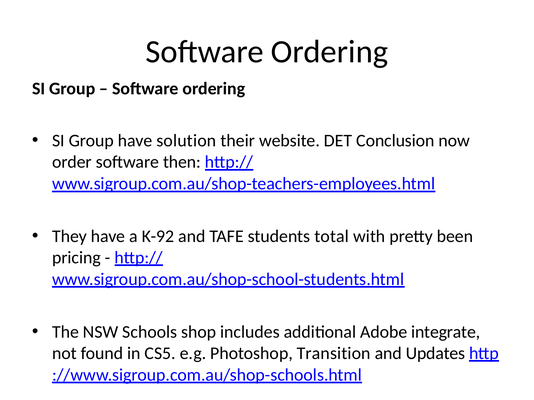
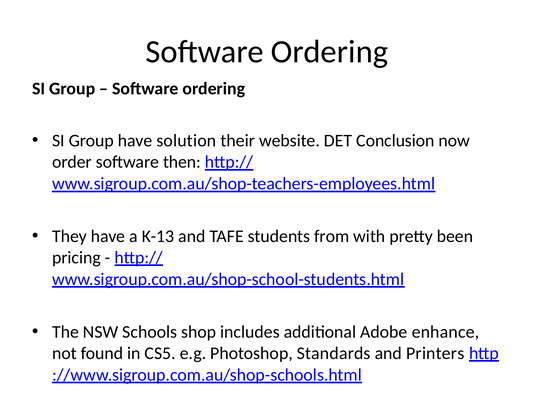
K-92: K-92 -> K-13 (158, 237)
total: total -> from (332, 237)
integrate: integrate -> enhance (445, 332)
Transition: Transition -> Standards (334, 354)
Updates: Updates -> Printers (435, 354)
